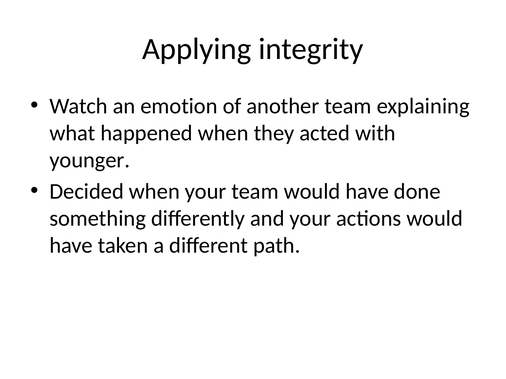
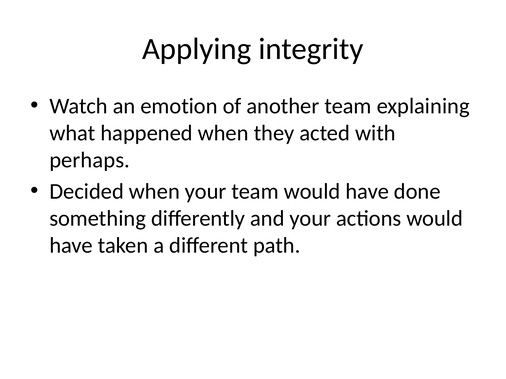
younger: younger -> perhaps (90, 160)
